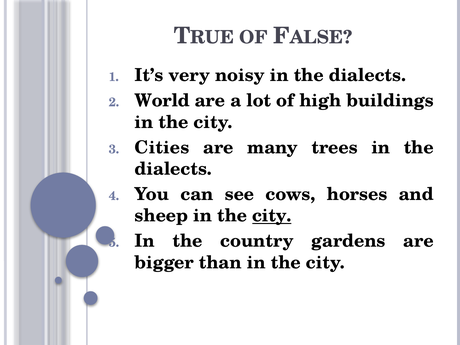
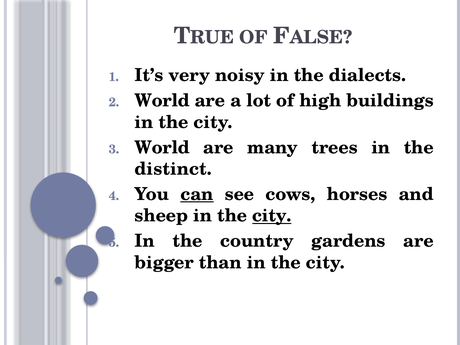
Cities: Cities -> World (162, 147)
dialects: dialects -> distinct (173, 169)
can underline: none -> present (197, 194)
